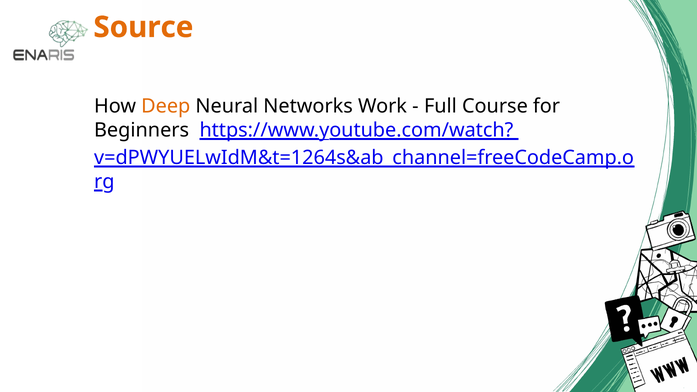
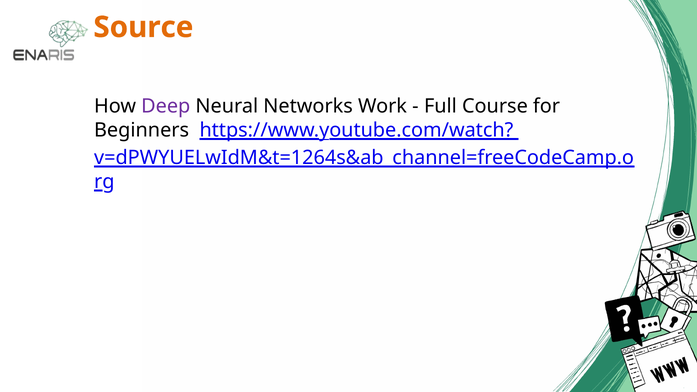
Deep colour: orange -> purple (166, 106)
